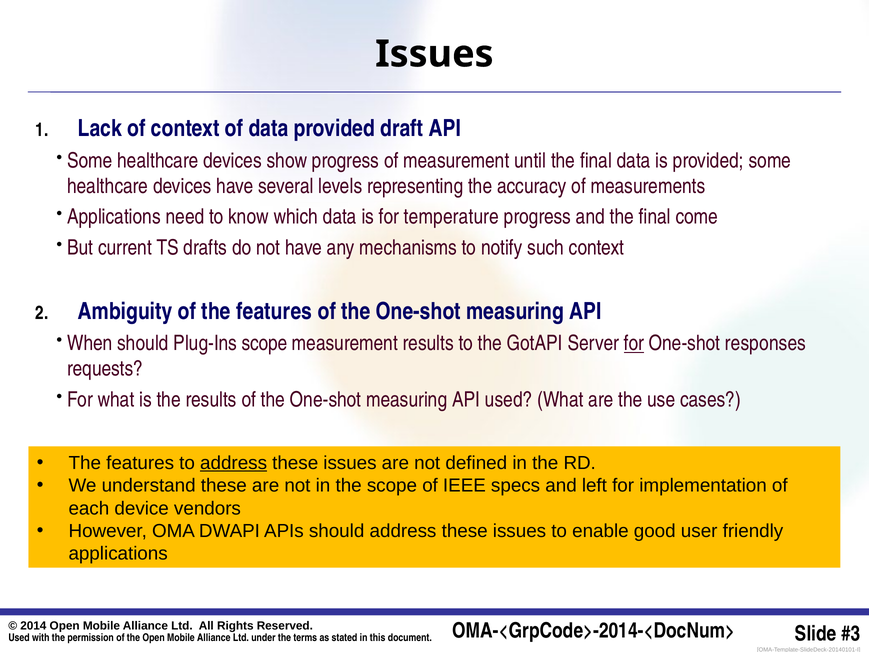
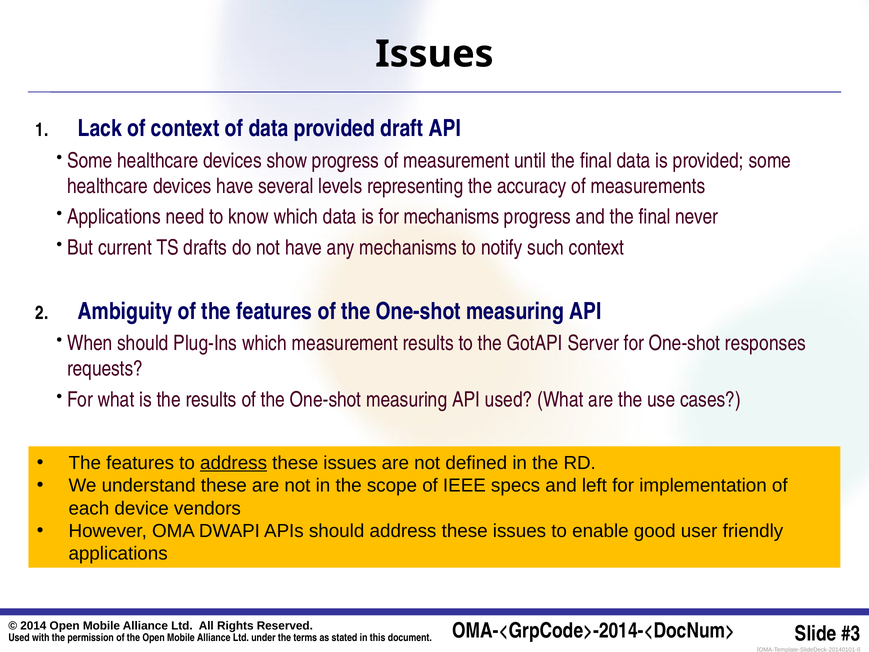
for temperature: temperature -> mechanisms (452, 217)
come: come -> never (697, 217)
Plug-Ins scope: scope -> which (265, 343)
for underline: present -> none (634, 343)
